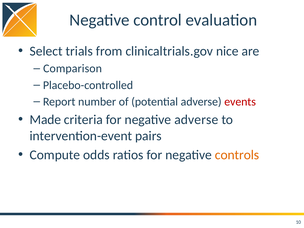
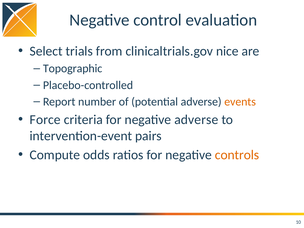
Comparison: Comparison -> Topographic (73, 69)
events colour: red -> orange (240, 102)
Made: Made -> Force (45, 120)
